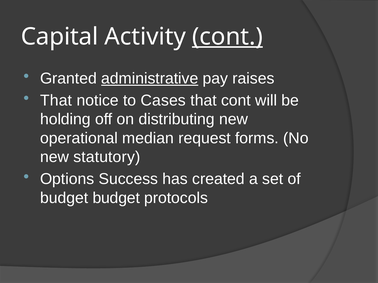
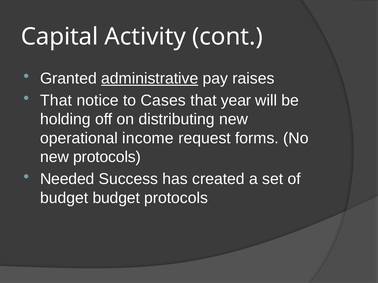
cont underline: present -> none (227, 37)
that cont: cont -> year (236, 101)
median: median -> income (148, 138)
new statutory: statutory -> protocols (107, 157)
Options: Options -> Needed (67, 179)
